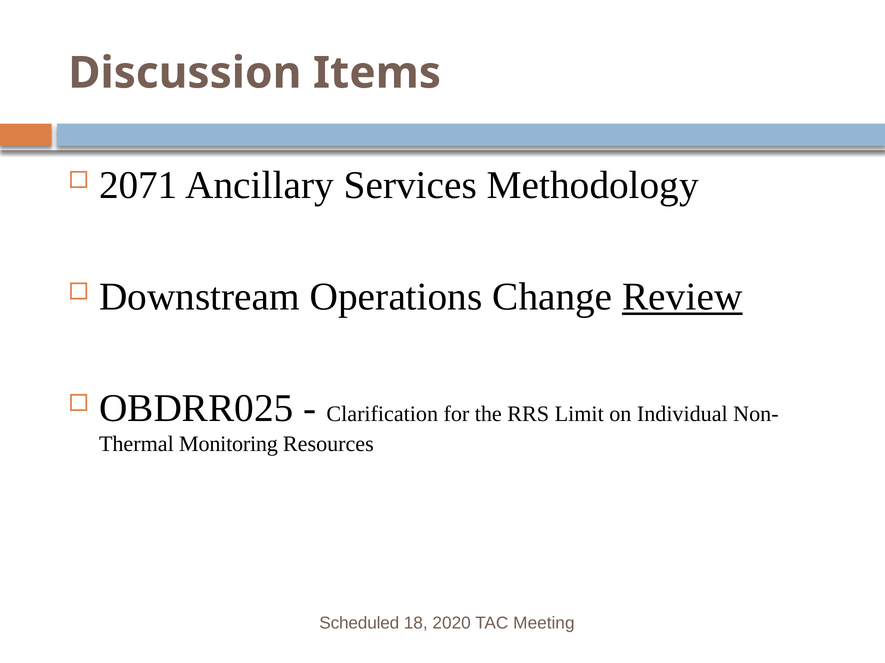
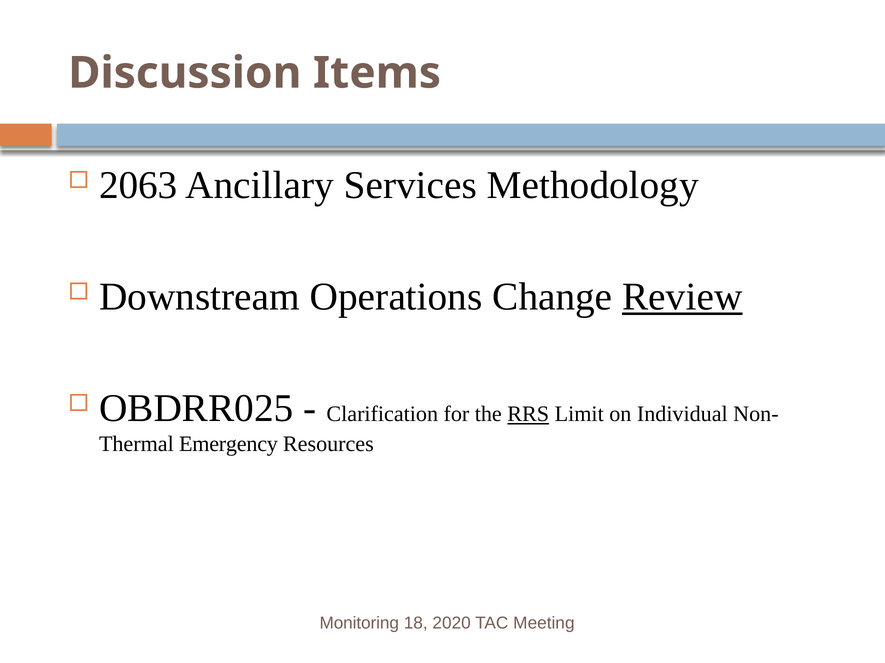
2071: 2071 -> 2063 (138, 186)
RRS underline: none -> present (528, 415)
Monitoring: Monitoring -> Emergency (228, 445)
Scheduled: Scheduled -> Monitoring (359, 624)
